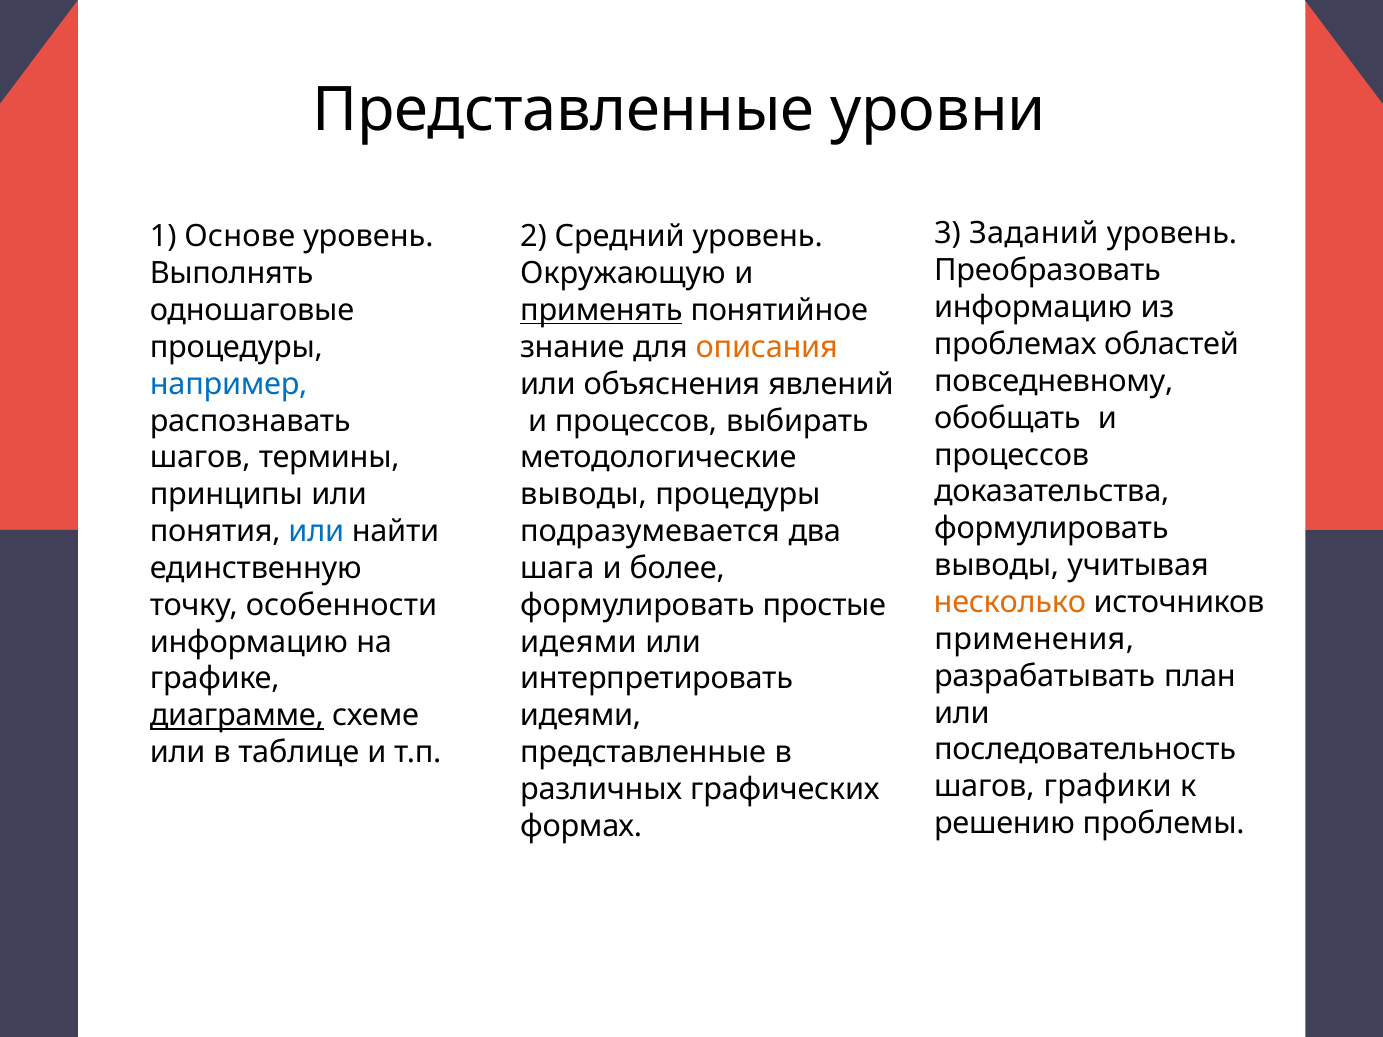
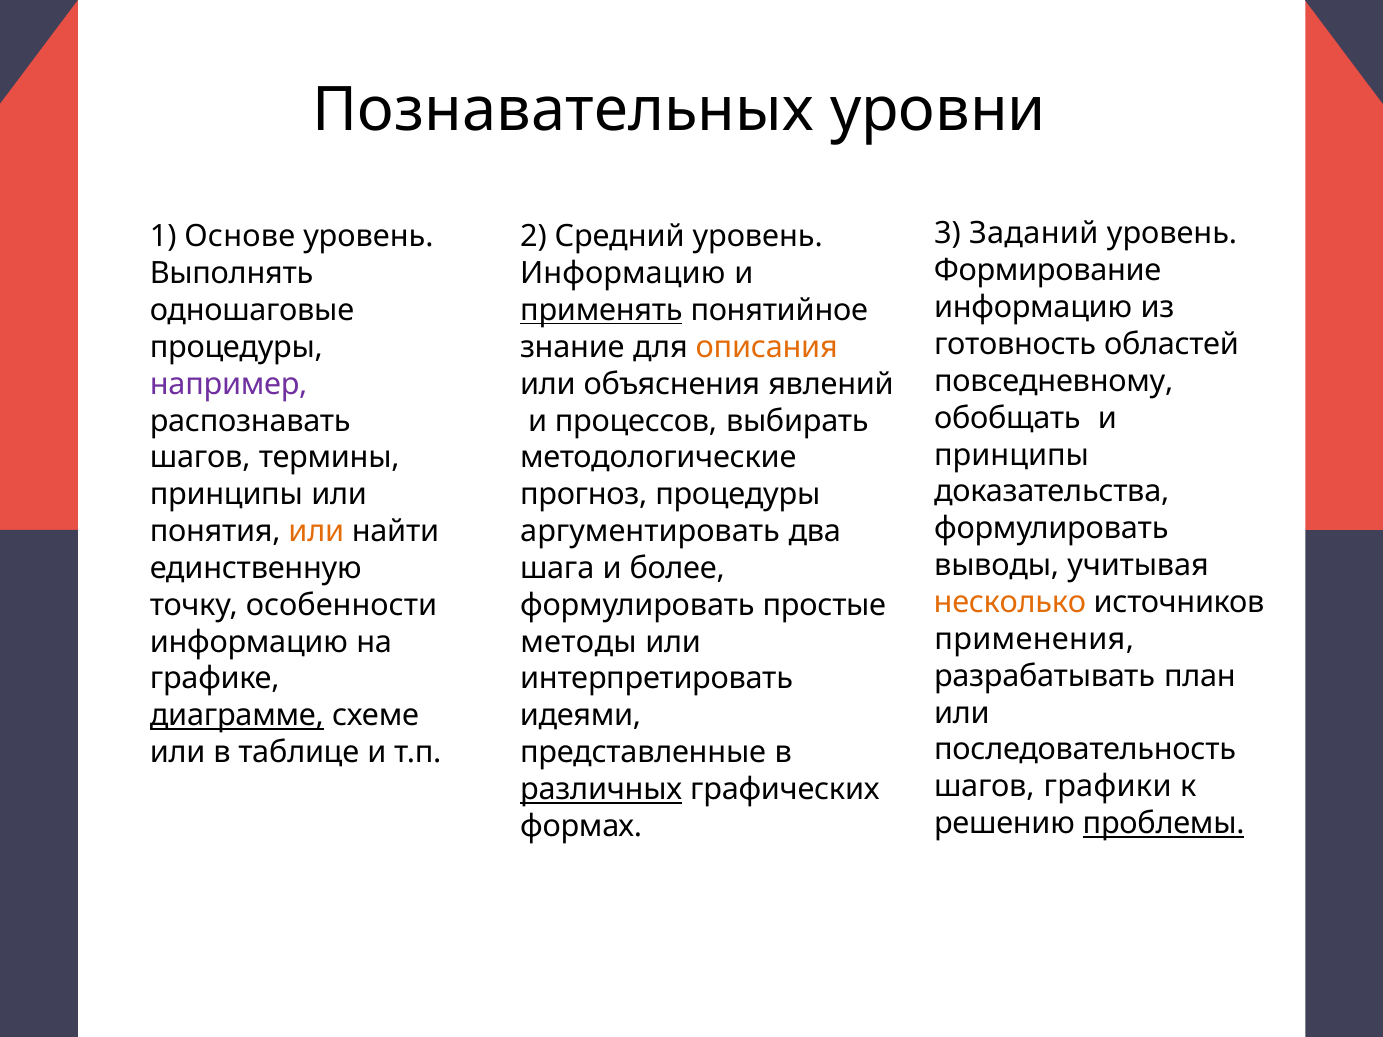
Представленные: Представленные -> Познавательных (563, 110)
Преобразовать: Преобразовать -> Формирование (1048, 271)
Окружающую: Окружающую -> Информацию (623, 274)
проблемах: проблемах -> готовность (1015, 344)
например colour: blue -> purple (229, 384)
процессов: процессов -> принципы (1012, 455)
выводы: выводы -> прогноз (584, 495)
или colour: blue -> orange (316, 532)
подразумевается: подразумевается -> аргументировать (650, 532)
идеями: идеями -> методы (579, 642)
различных underline: none -> present (601, 790)
проблемы underline: none -> present (1164, 824)
